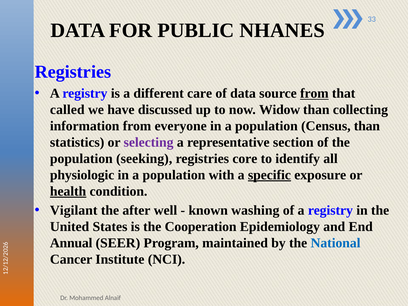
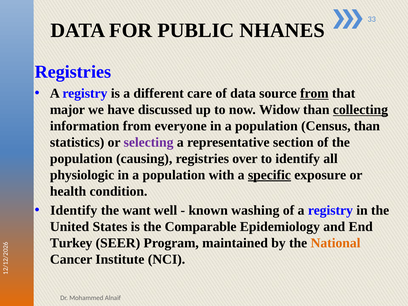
called: called -> major (67, 110)
collecting underline: none -> present (360, 110)
seeking: seeking -> causing (144, 159)
core: core -> over (245, 159)
health underline: present -> none (68, 191)
Vigilant: Vigilant -> Identify (74, 210)
after: after -> want (137, 210)
Cooperation: Cooperation -> Comparable (201, 227)
Annual: Annual -> Turkey (71, 243)
National colour: blue -> orange (336, 243)
